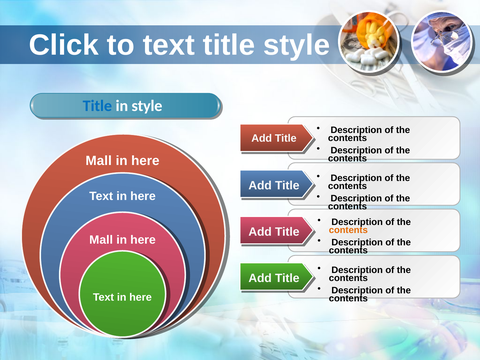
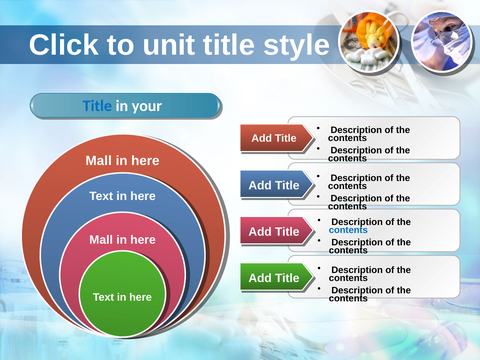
to text: text -> unit (169, 45)
in style: style -> your (147, 106)
contents colour: orange -> blue (348, 230)
